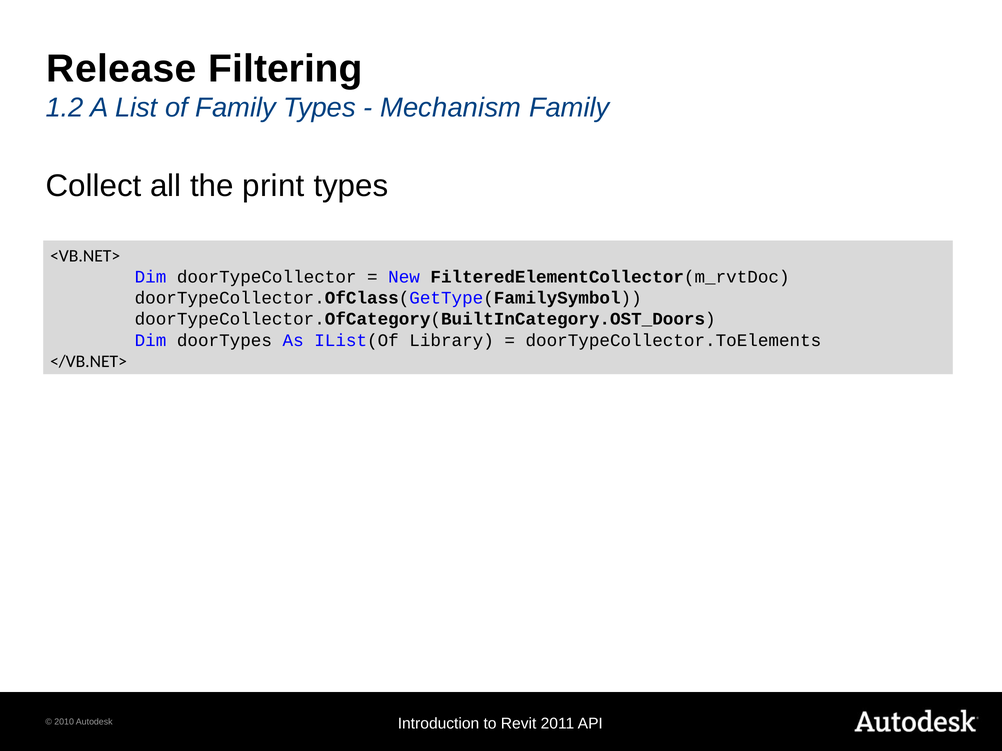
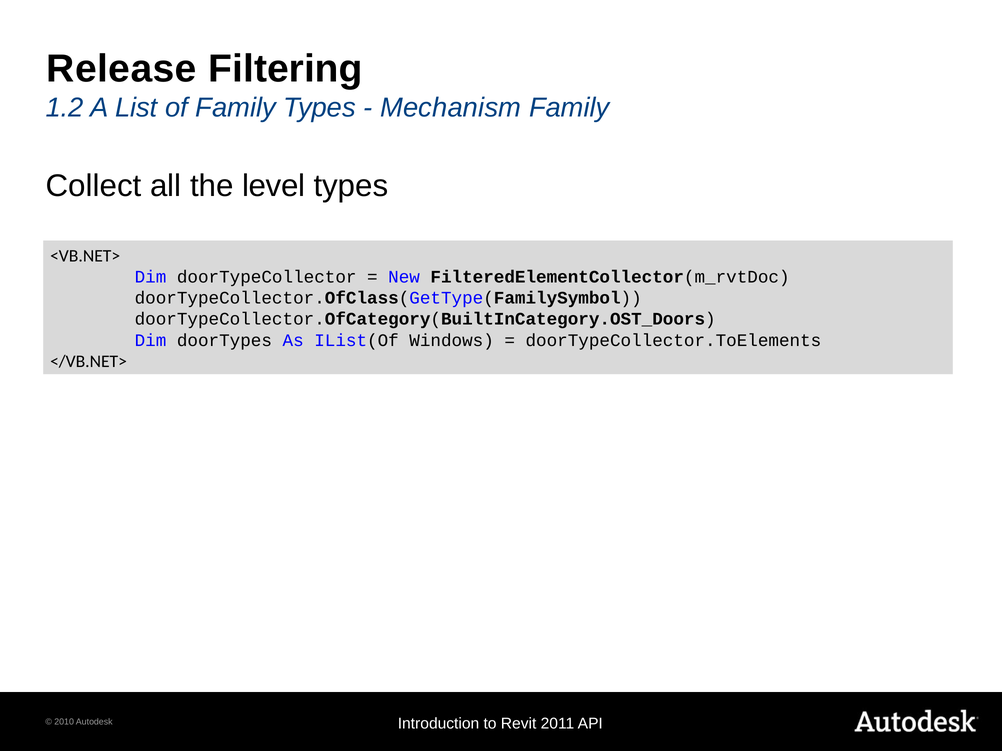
print: print -> level (274, 186)
Library: Library -> Windows (452, 340)
